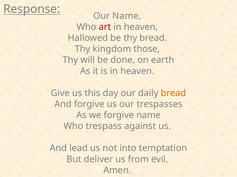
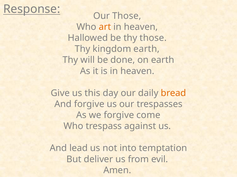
Our Name: Name -> Those (127, 16)
art colour: red -> orange (105, 27)
thy bread: bread -> those (153, 38)
kingdom those: those -> earth (147, 49)
forgive name: name -> come (148, 116)
